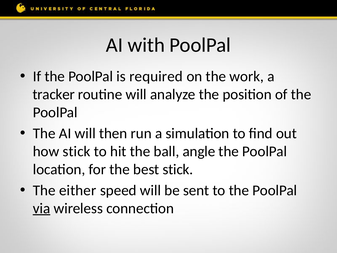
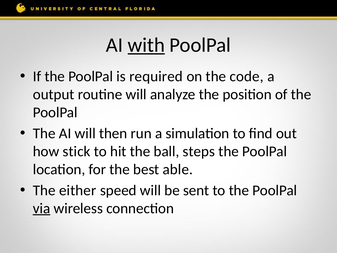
with underline: none -> present (146, 45)
work: work -> code (247, 76)
tracker: tracker -> output (54, 94)
angle: angle -> steps (199, 151)
best stick: stick -> able (178, 169)
